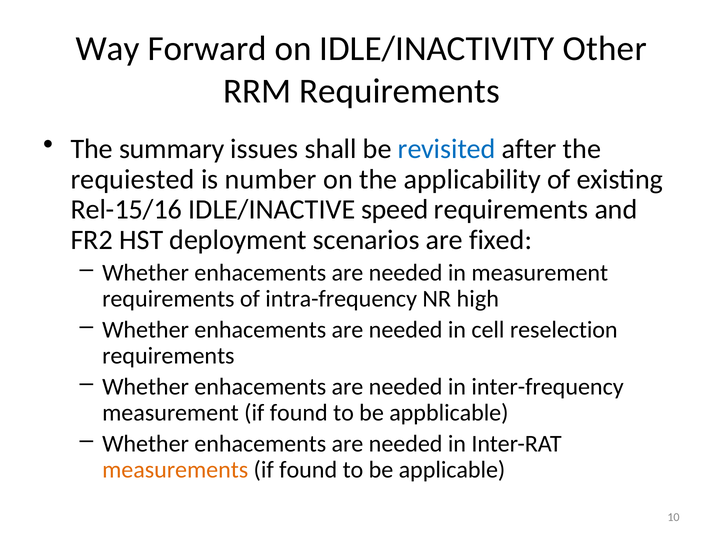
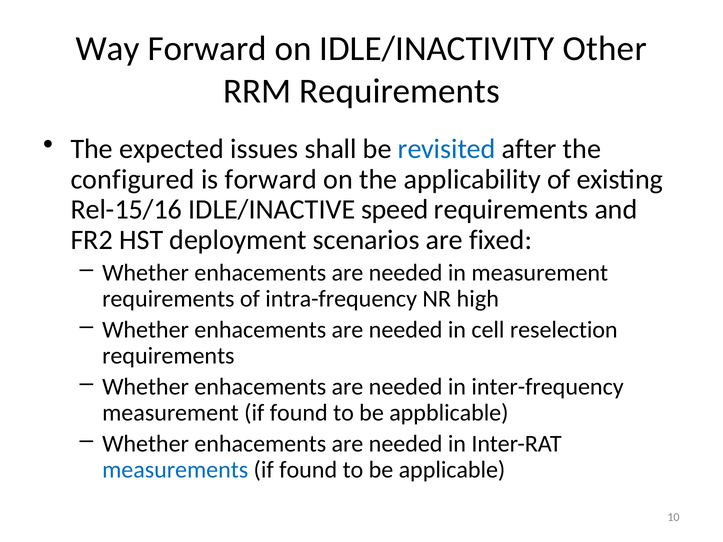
summary: summary -> expected (172, 149)
requiested: requiested -> configured (133, 179)
is number: number -> forward (271, 179)
measurements colour: orange -> blue (175, 470)
